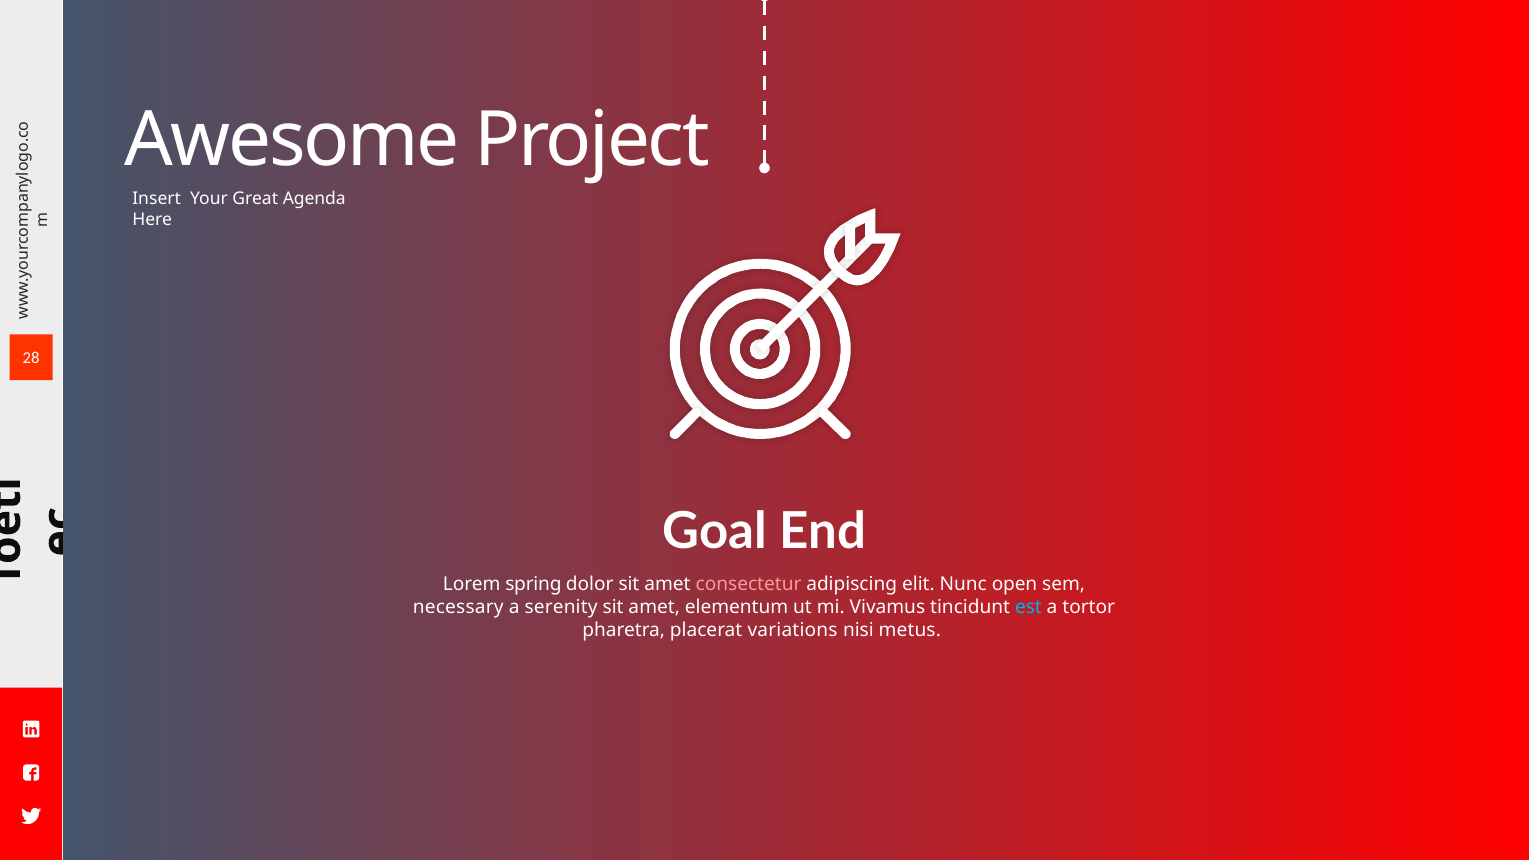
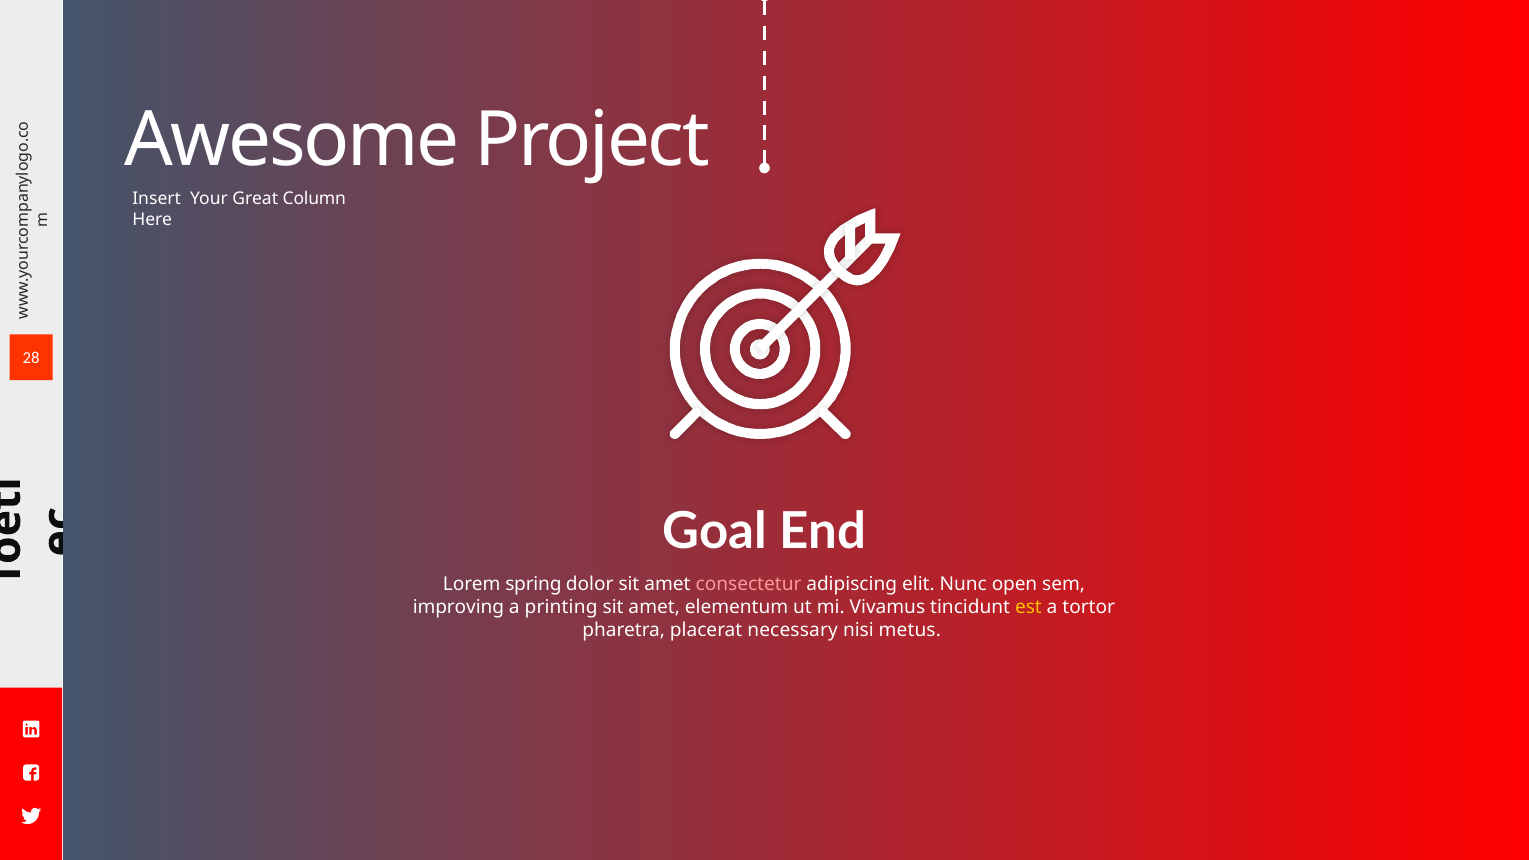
Agenda: Agenda -> Column (314, 199)
necessary: necessary -> improving (458, 607)
serenity: serenity -> printing (561, 607)
est colour: light blue -> yellow (1028, 607)
variations: variations -> necessary (793, 630)
